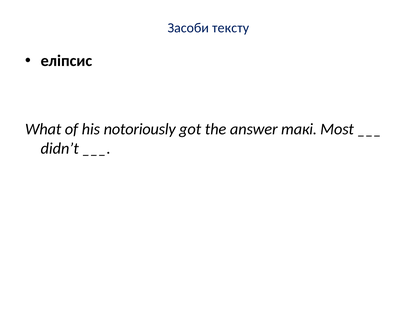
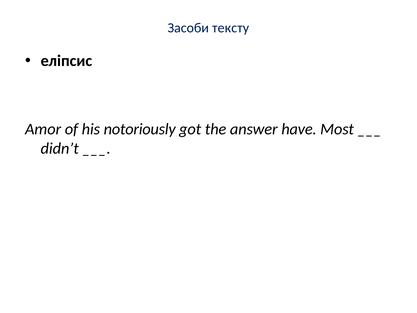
What: What -> Amor (43, 129)
такі: такі -> have (299, 129)
